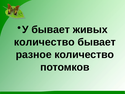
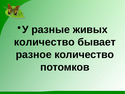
У бывает: бывает -> разные (51, 29)
